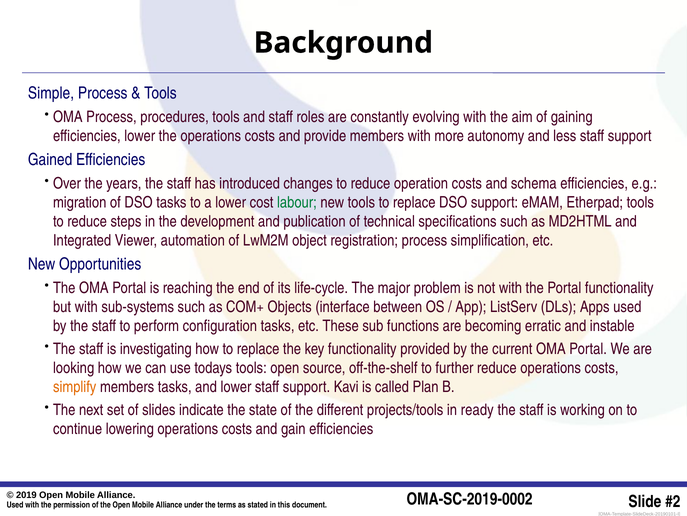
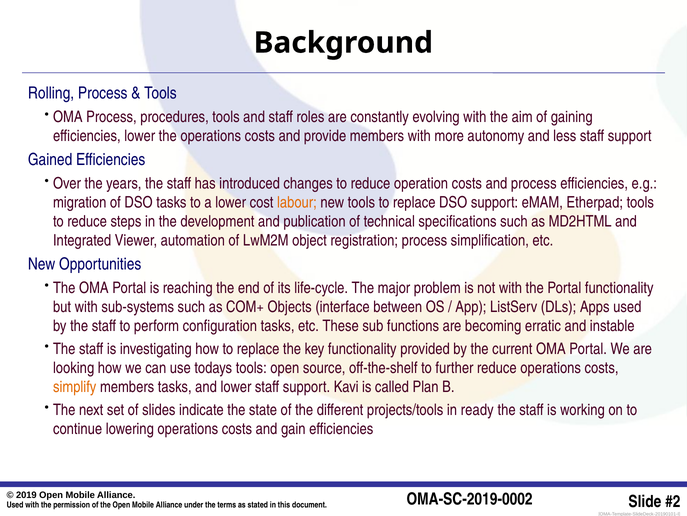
Simple: Simple -> Rolling (51, 93)
and schema: schema -> process (534, 183)
labour colour: green -> orange (297, 202)
